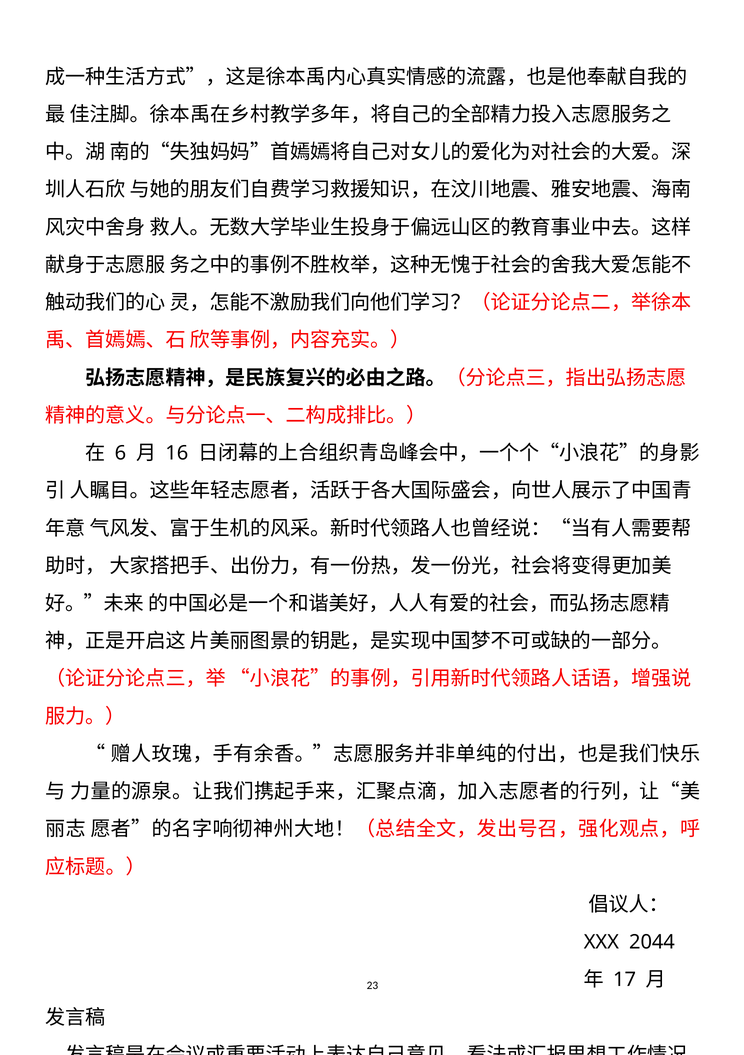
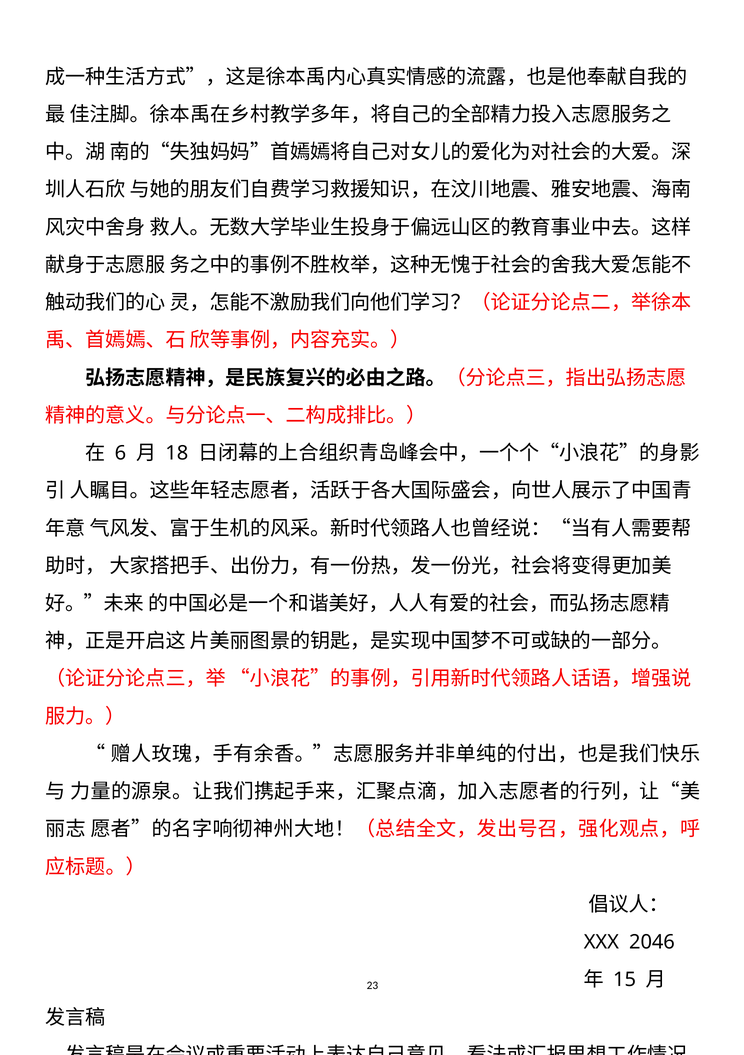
16: 16 -> 18 (177, 453)
2044: 2044 -> 2046 (652, 942)
17: 17 -> 15 (625, 980)
